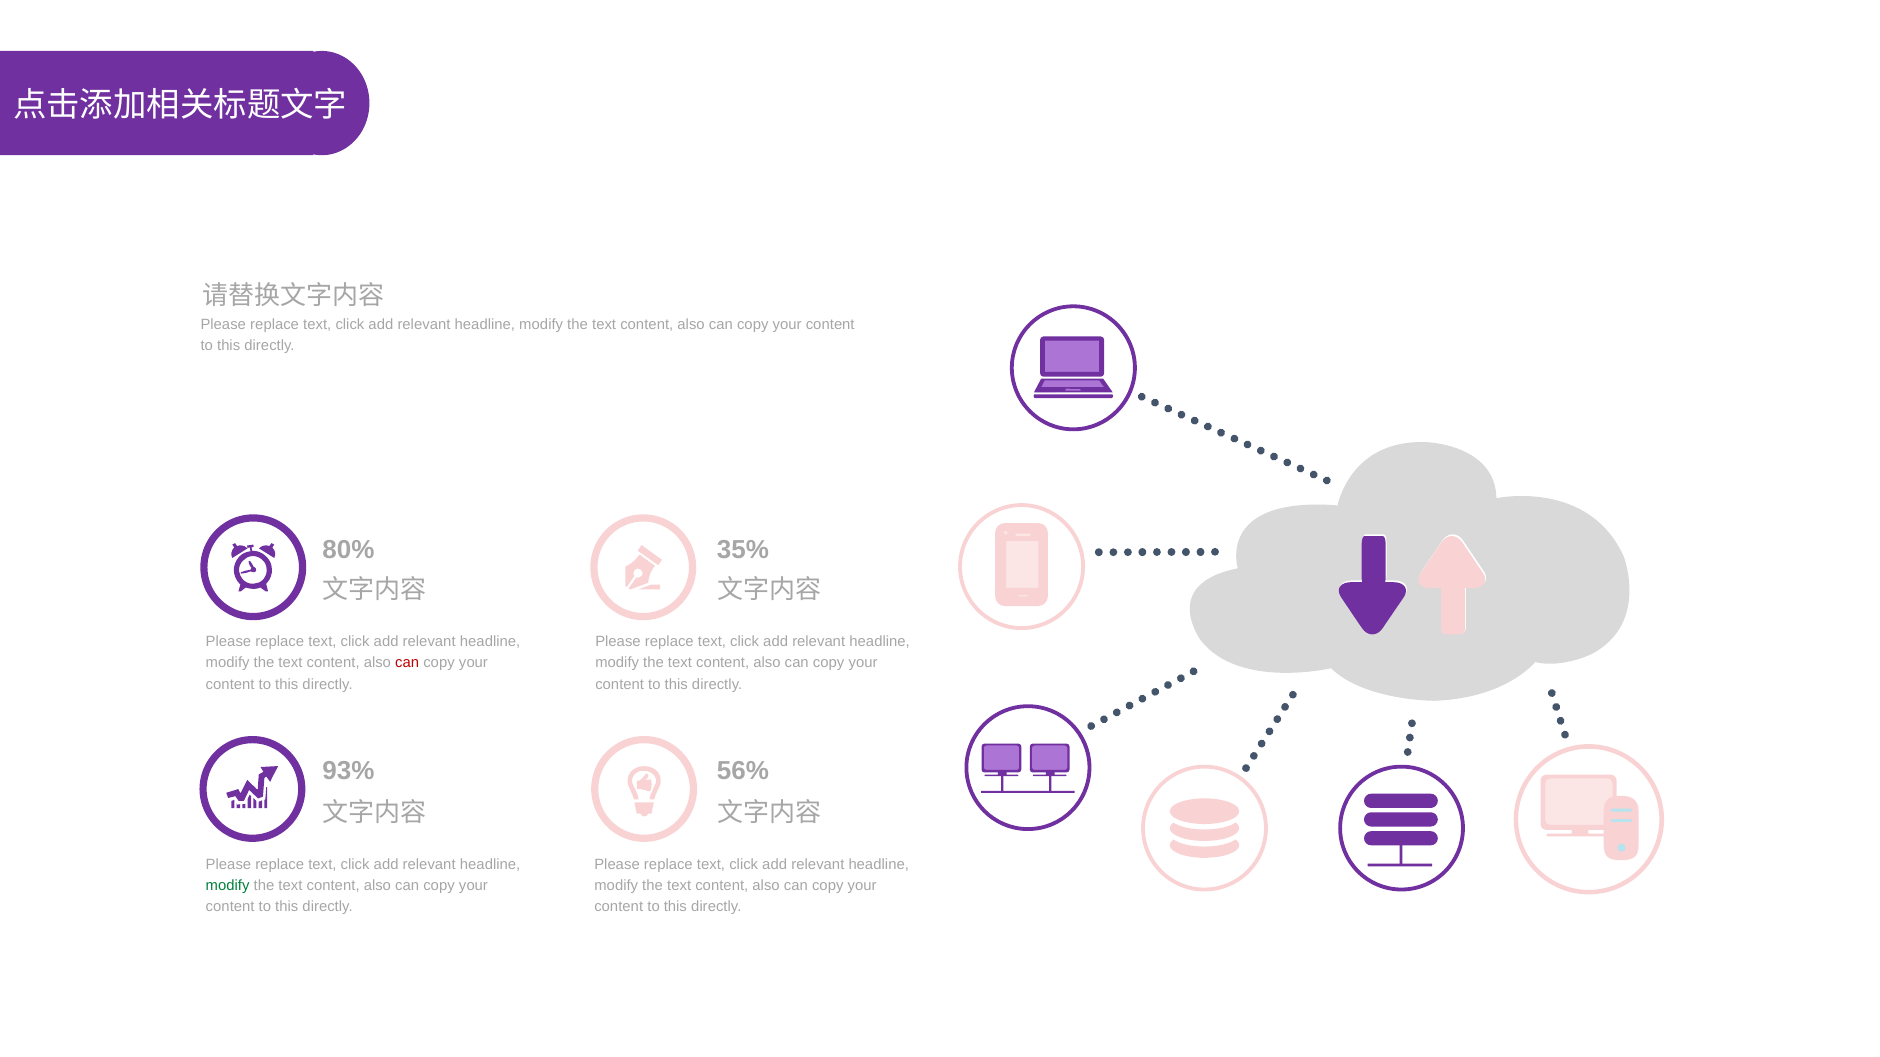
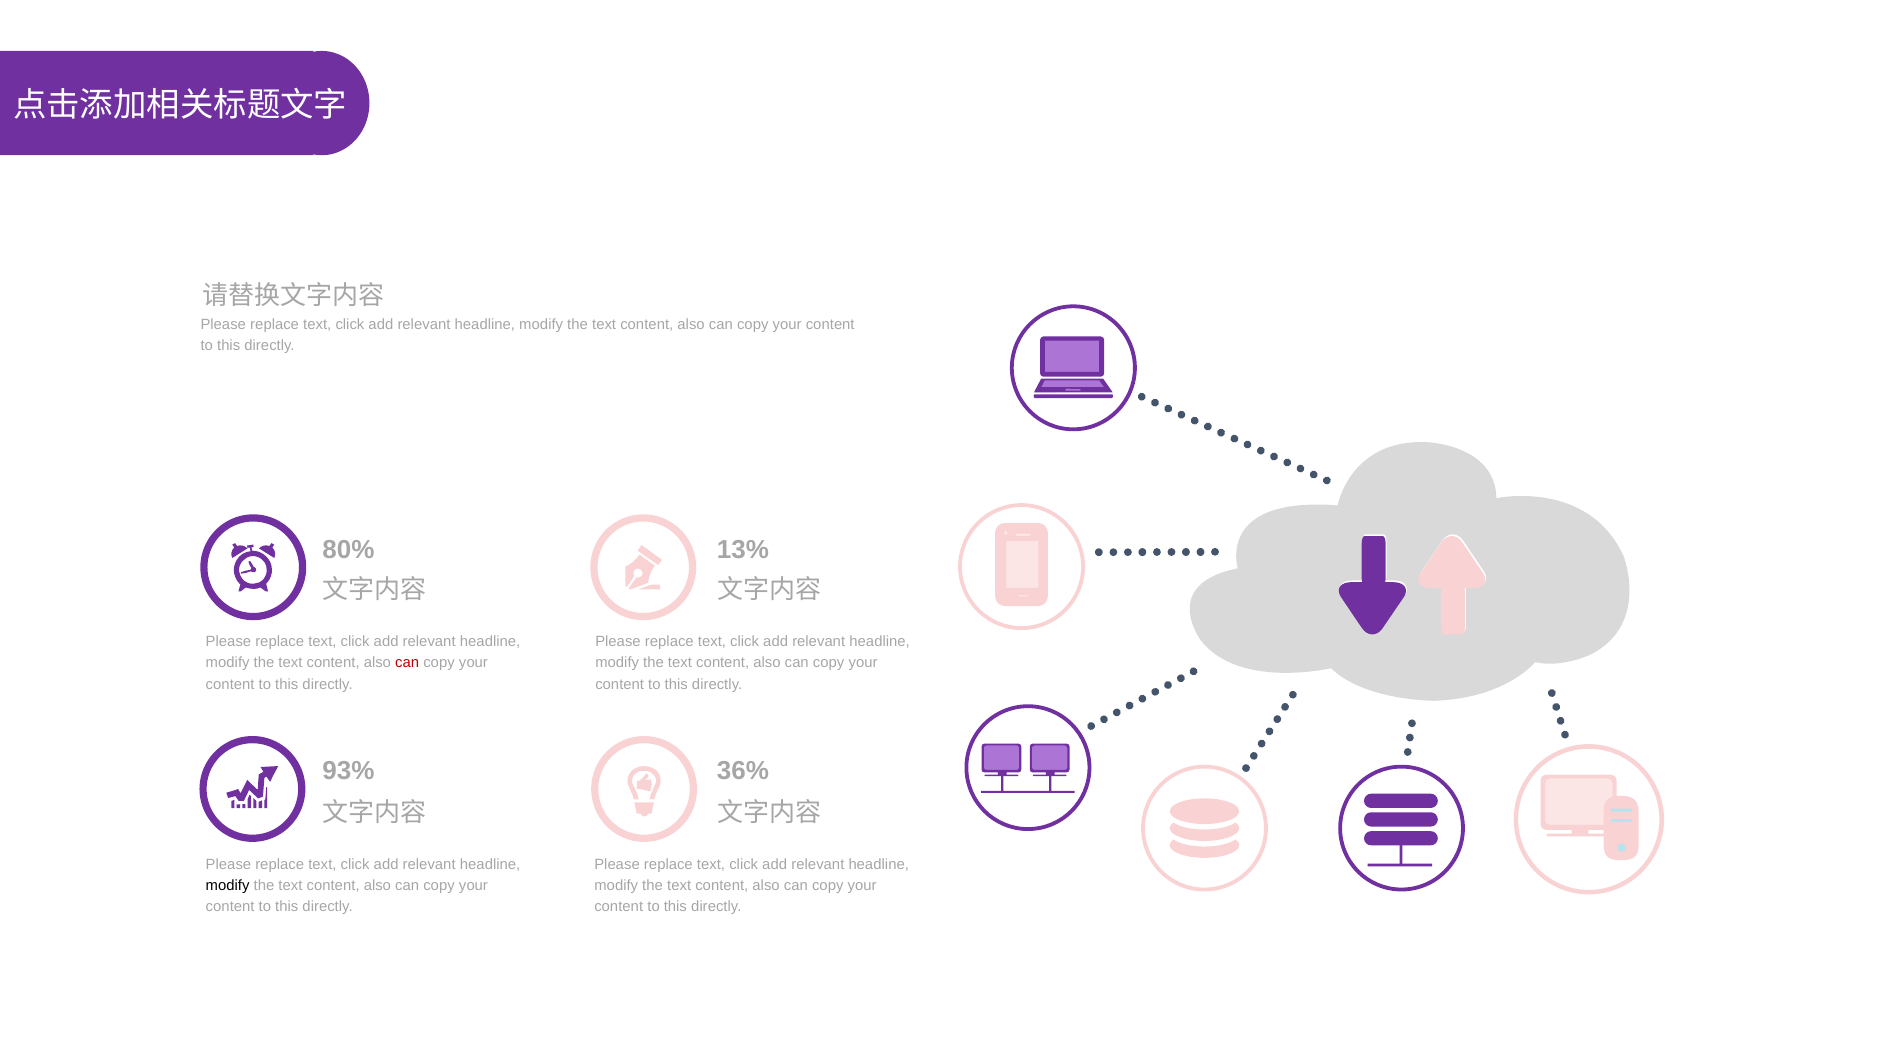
35%: 35% -> 13% (743, 550)
56%: 56% -> 36% (743, 771)
modify colour: green -> black (228, 886)
